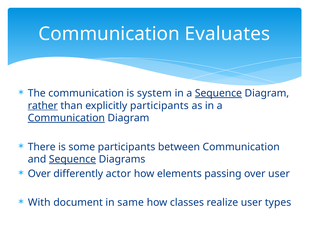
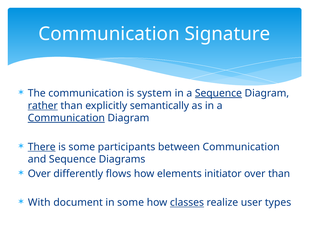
Evaluates: Evaluates -> Signature (227, 34)
explicitly participants: participants -> semantically (159, 106)
There underline: none -> present (42, 147)
Sequence underline: present -> none (72, 159)
actor: actor -> flows (118, 173)
passing: passing -> initiator (223, 173)
over user: user -> than (279, 173)
in same: same -> some (131, 202)
classes underline: none -> present (187, 202)
